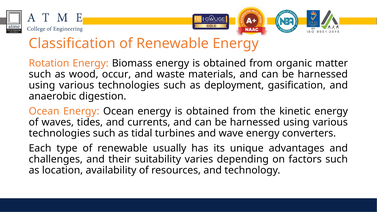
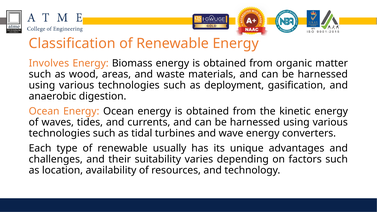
Rotation: Rotation -> Involves (49, 63)
occur: occur -> areas (117, 74)
